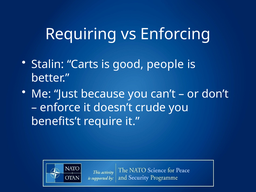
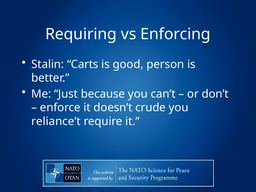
people: people -> person (165, 64)
benefits’t: benefits’t -> reliance’t (56, 121)
